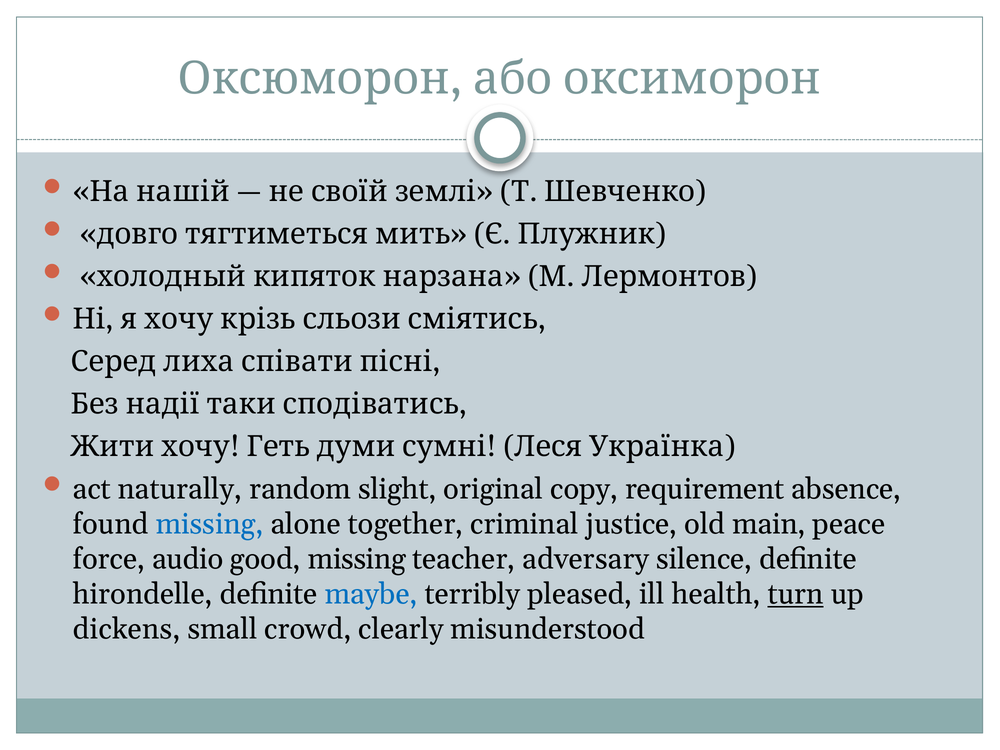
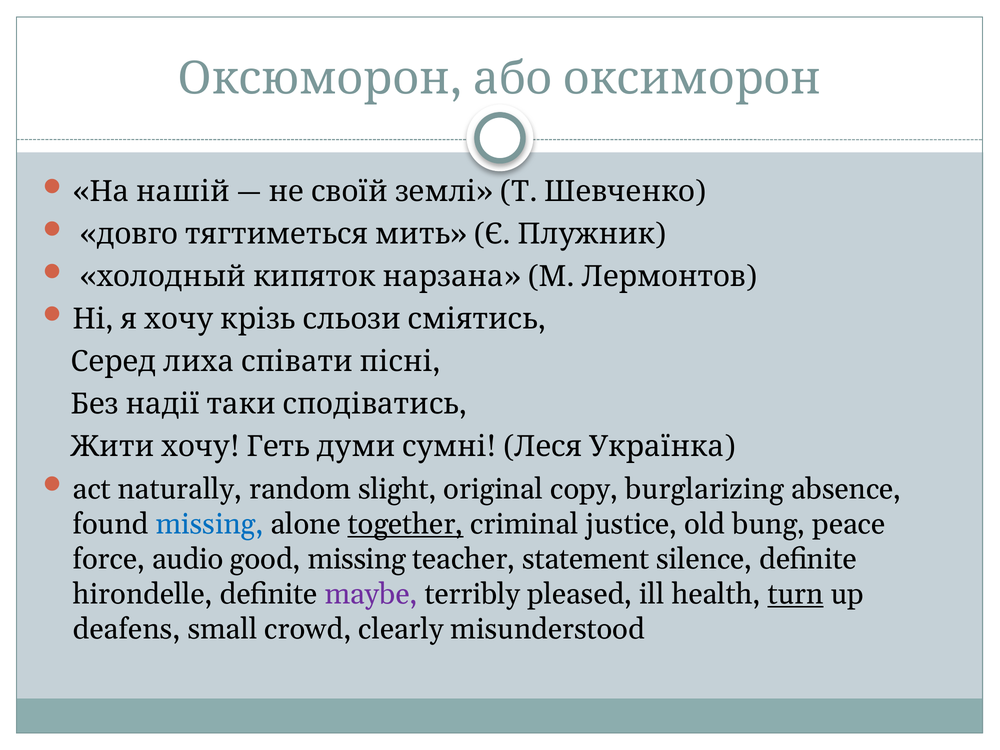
requirement: requirement -> burglarizing (705, 489)
together underline: none -> present (406, 524)
main: main -> bung (769, 524)
adversary: adversary -> statement (586, 559)
maybe colour: blue -> purple (371, 594)
dickens: dickens -> deafens (127, 629)
